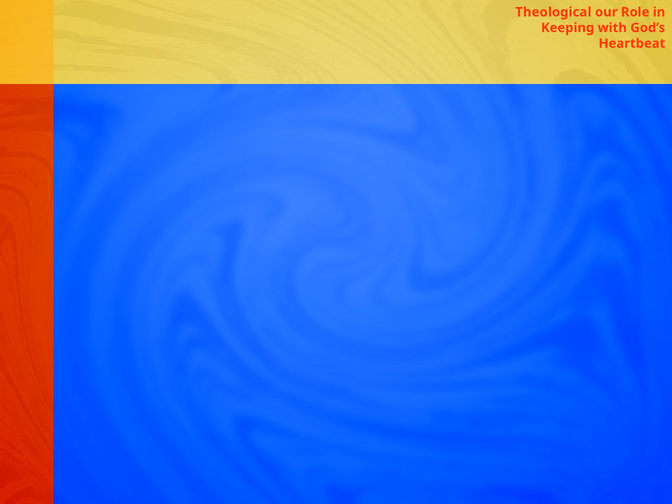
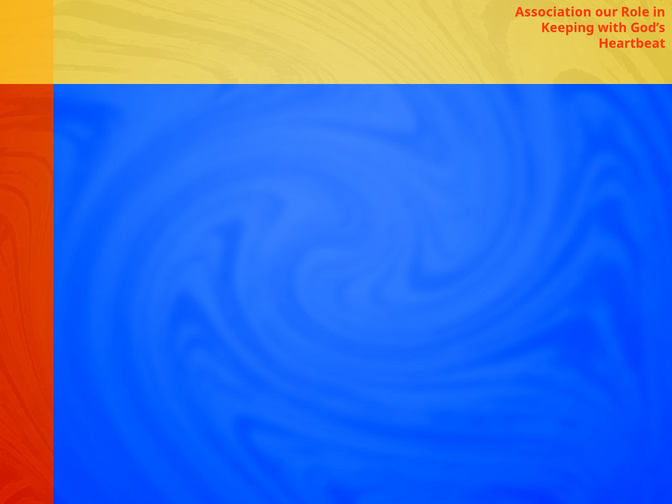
Theological: Theological -> Association (553, 12)
